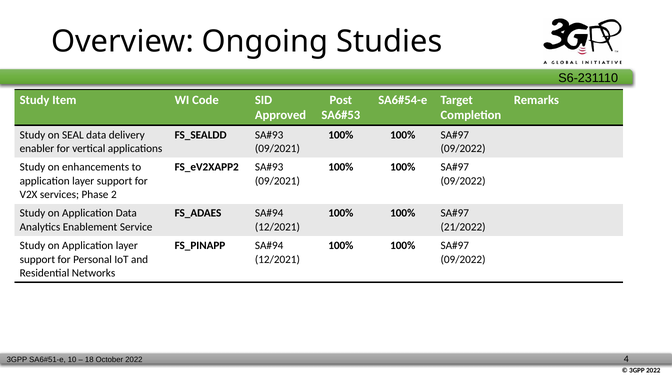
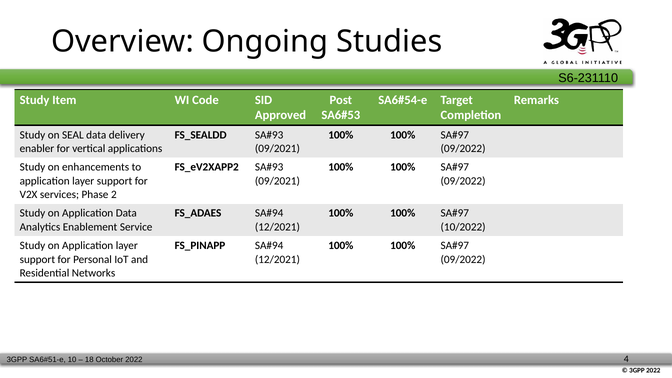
21/2022: 21/2022 -> 10/2022 (463, 227)
